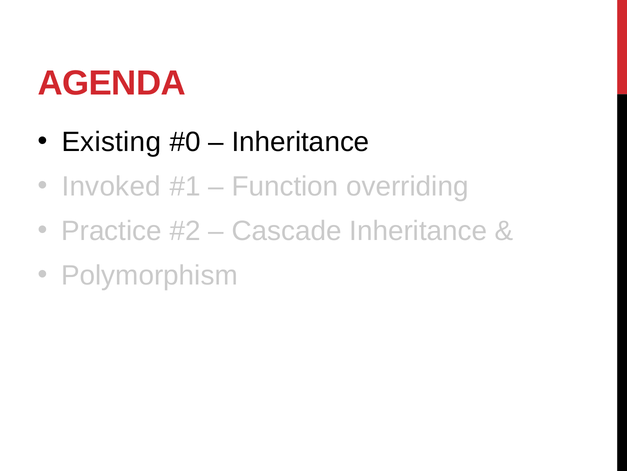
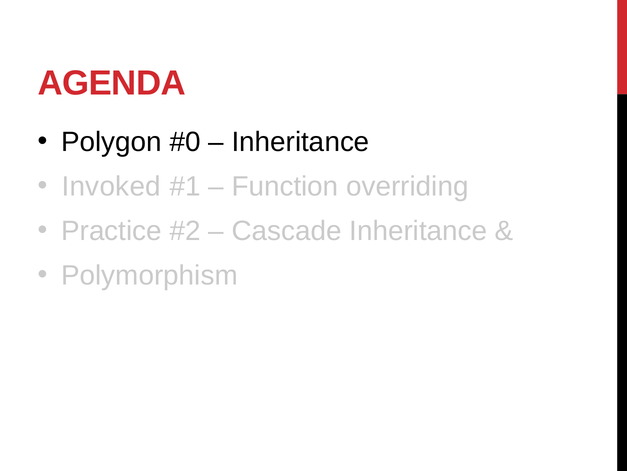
Existing: Existing -> Polygon (111, 142)
